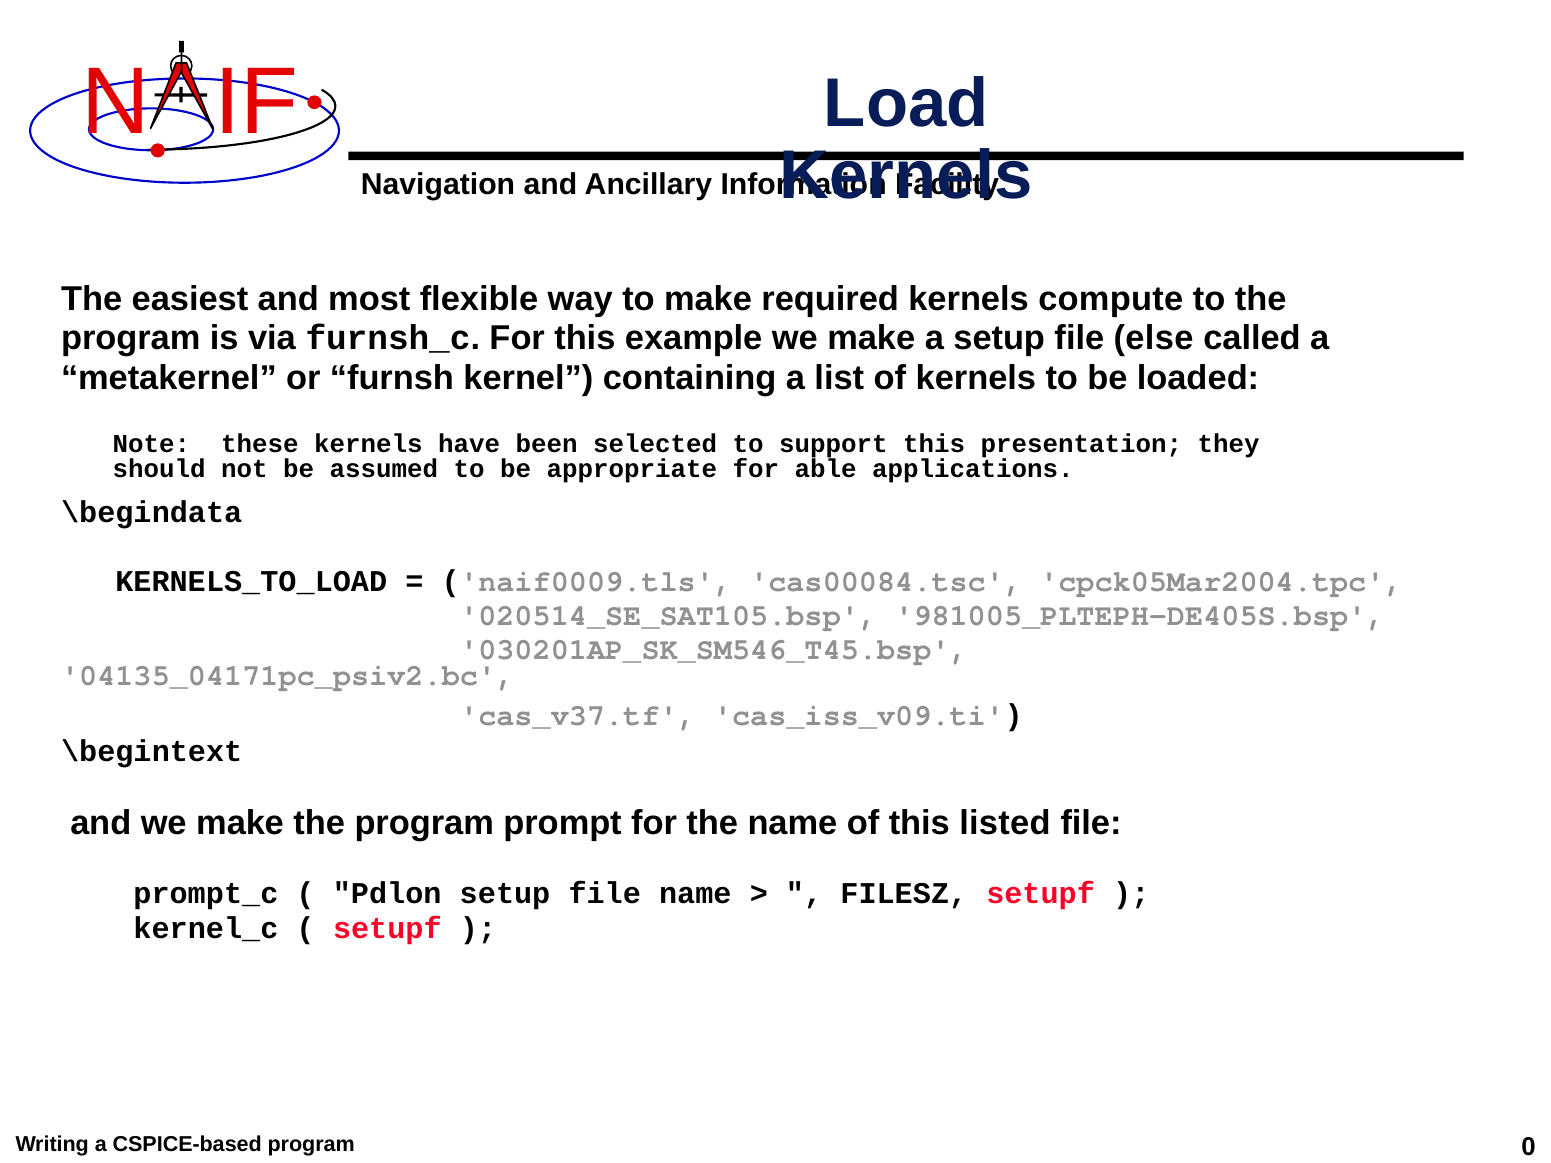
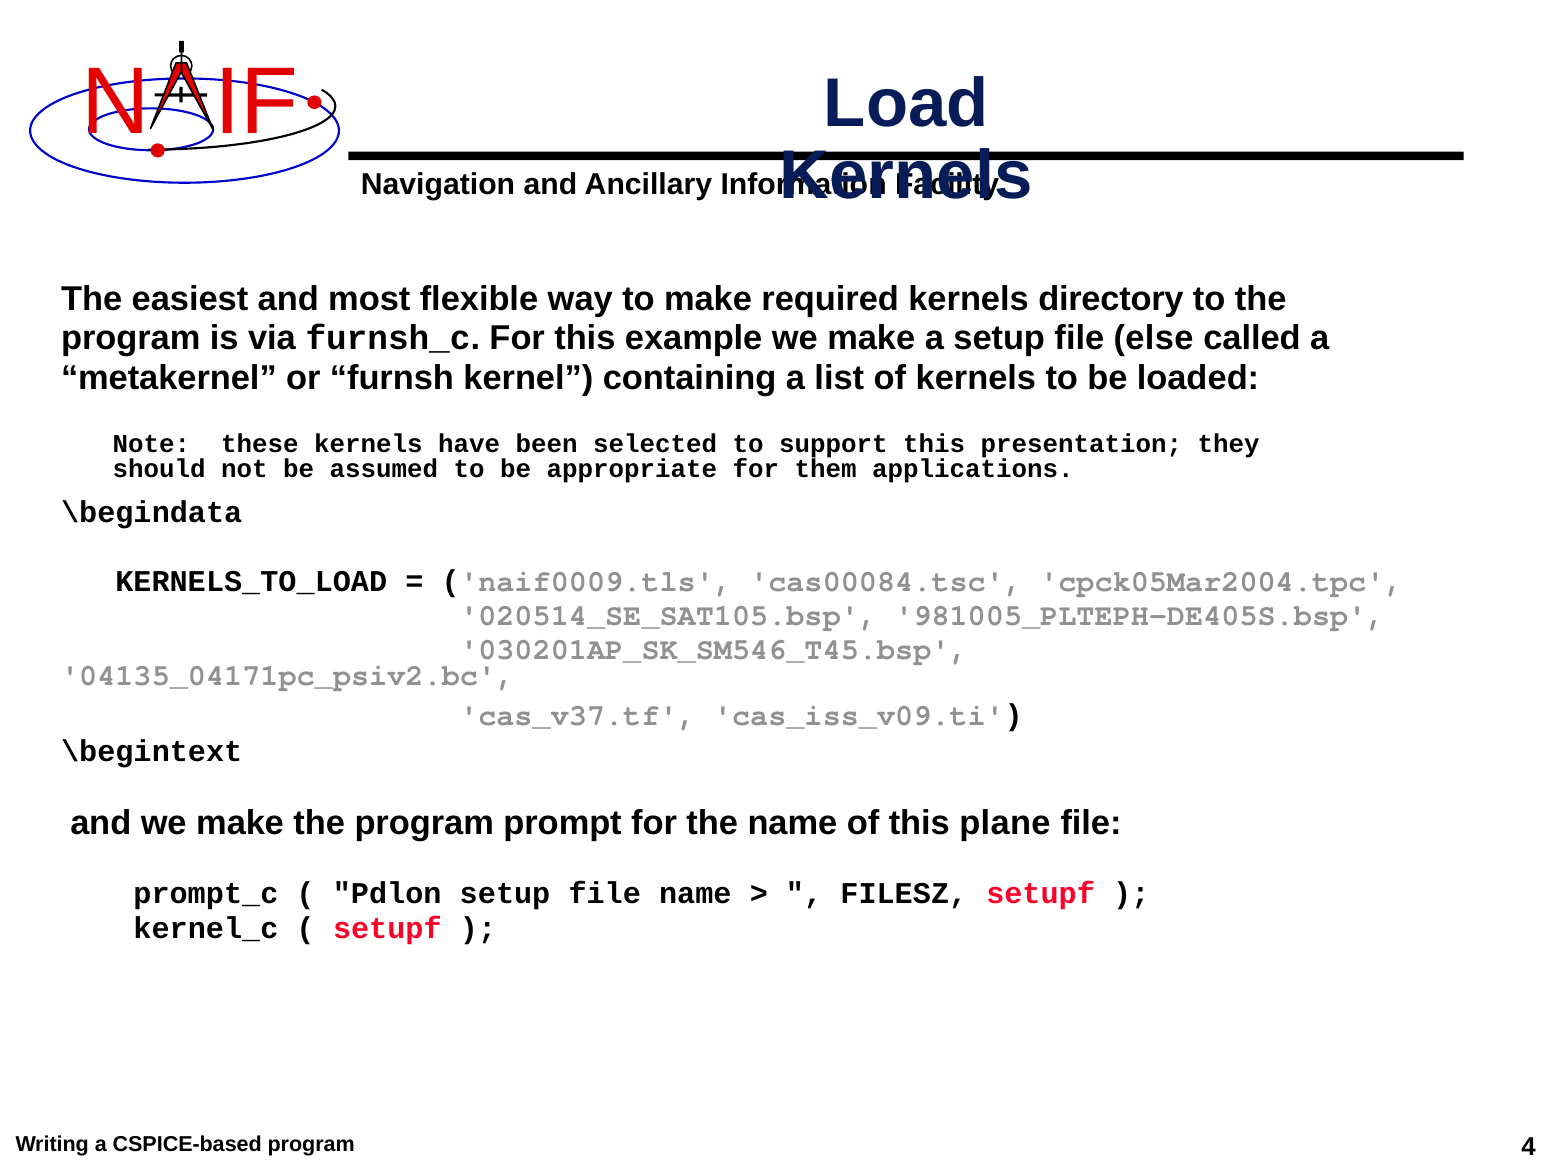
compute: compute -> directory (1111, 299)
able: able -> them (826, 469)
listed: listed -> plane (1005, 823)
0: 0 -> 4 (1528, 1147)
